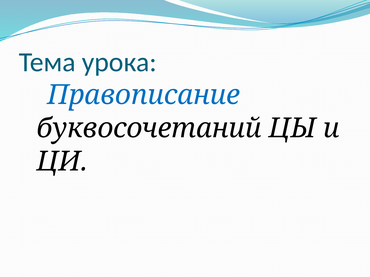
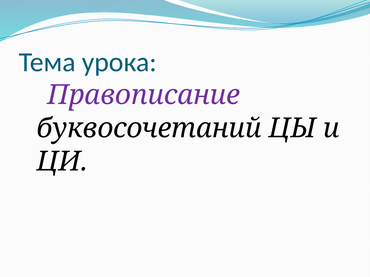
Правописание colour: blue -> purple (144, 95)
